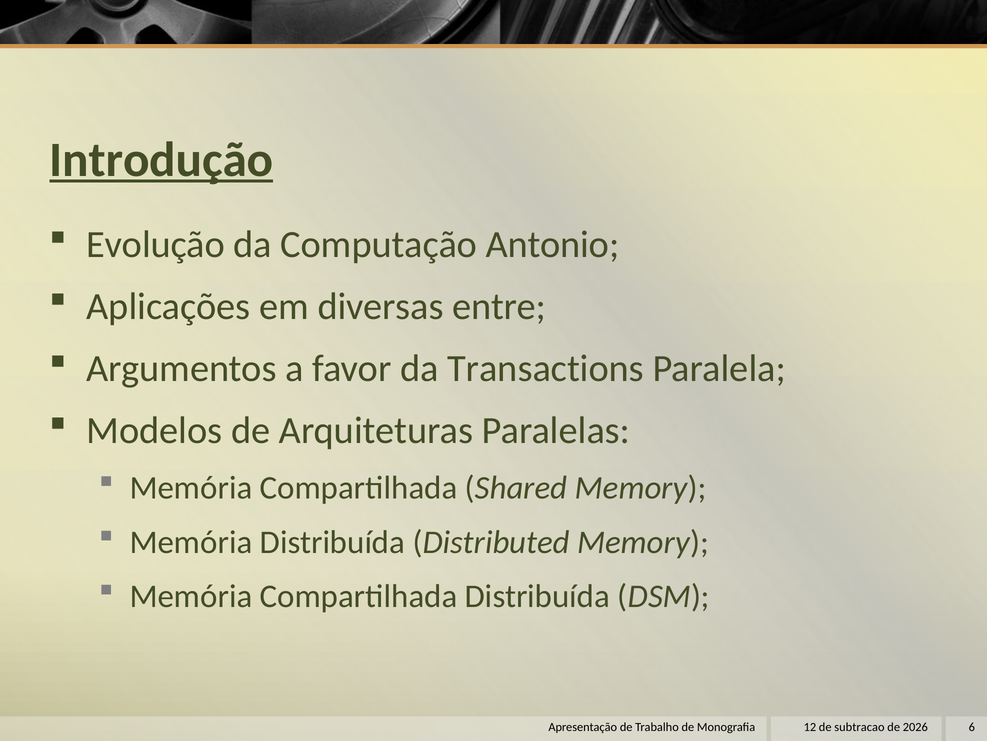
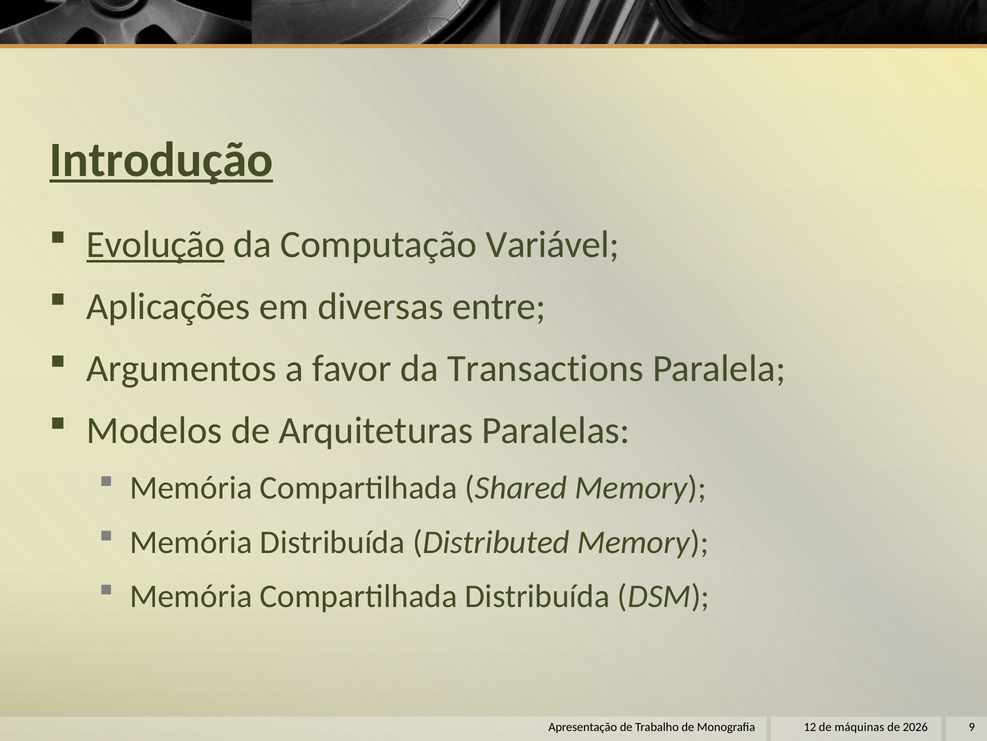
Evolução underline: none -> present (156, 244)
Antonio: Antonio -> Variável (553, 244)
subtracao: subtracao -> máquinas (859, 727)
6: 6 -> 9 (972, 727)
